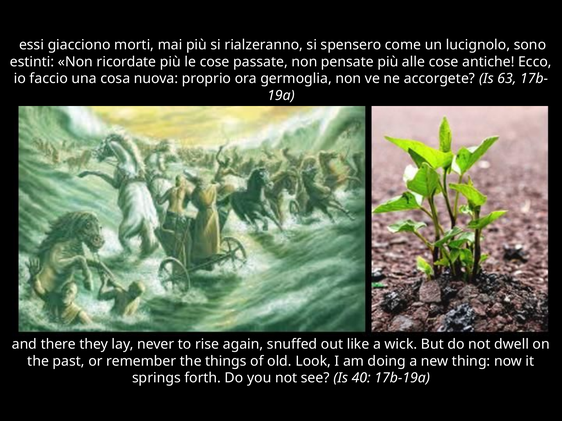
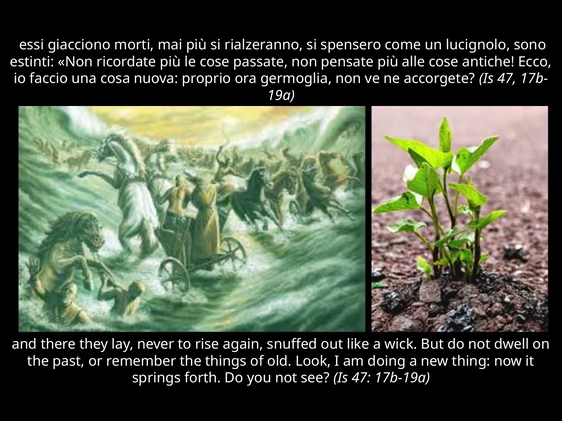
accorgete Is 63: 63 -> 47 (507, 79)
see Is 40: 40 -> 47 (361, 378)
